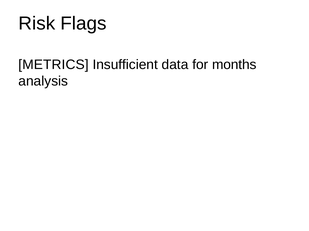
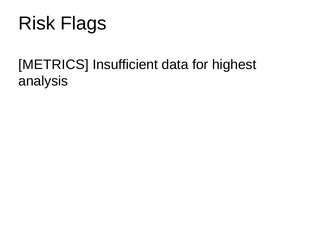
months: months -> highest (234, 65)
